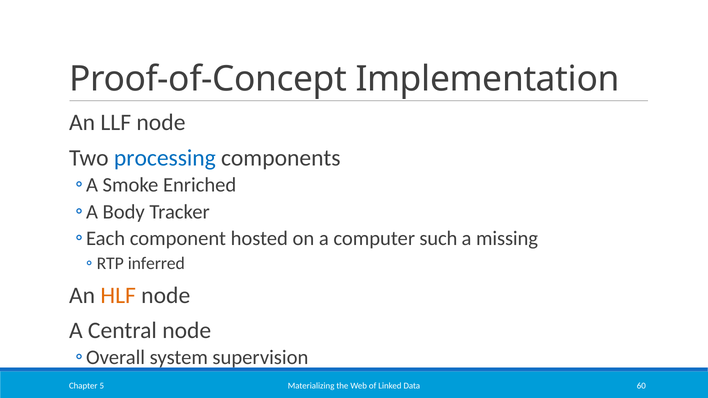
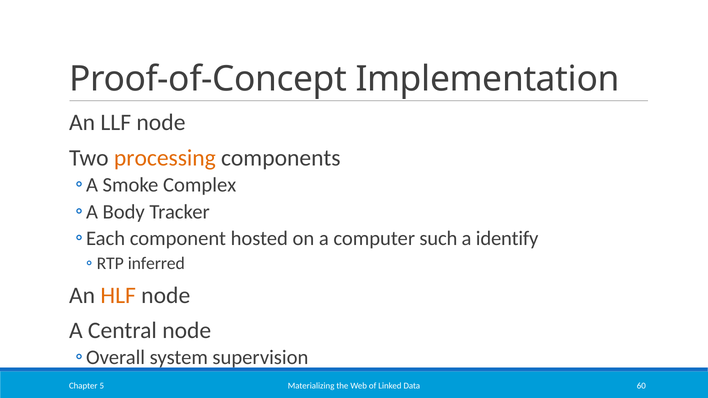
processing colour: blue -> orange (165, 158)
Enriched: Enriched -> Complex (200, 185)
missing: missing -> identify (507, 239)
